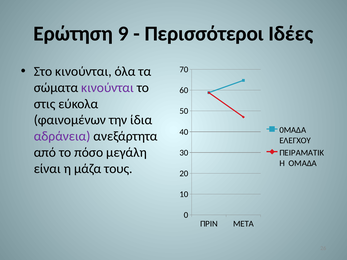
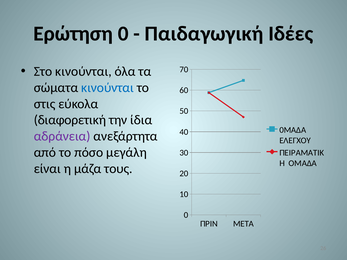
Ερώτηση 9: 9 -> 0 (123, 34)
Περισσότεροι: Περισσότεροι -> Παιδαγωγική (204, 34)
κινούνται colour: purple -> blue (107, 88)
φαινομένων: φαινομένων -> διαφορετική (70, 120)
